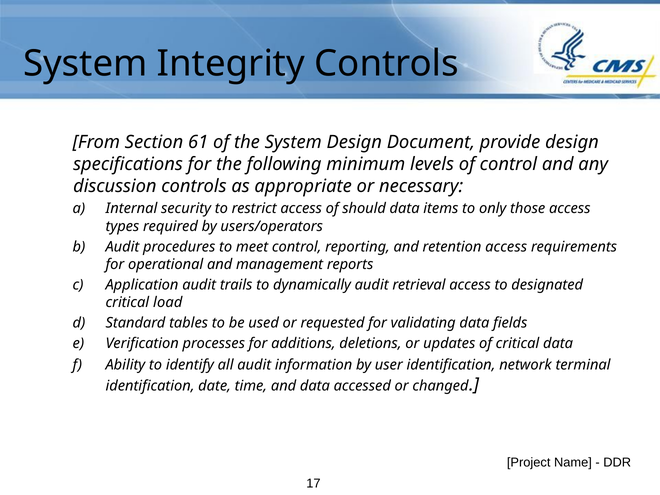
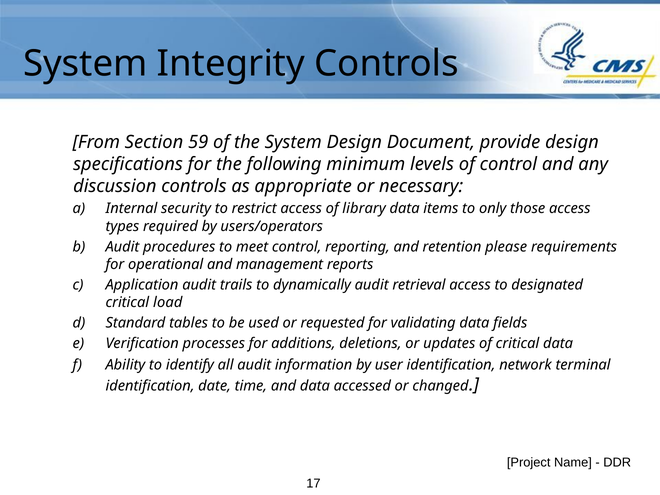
61: 61 -> 59 (198, 142)
should: should -> library (364, 209)
retention access: access -> please (506, 247)
